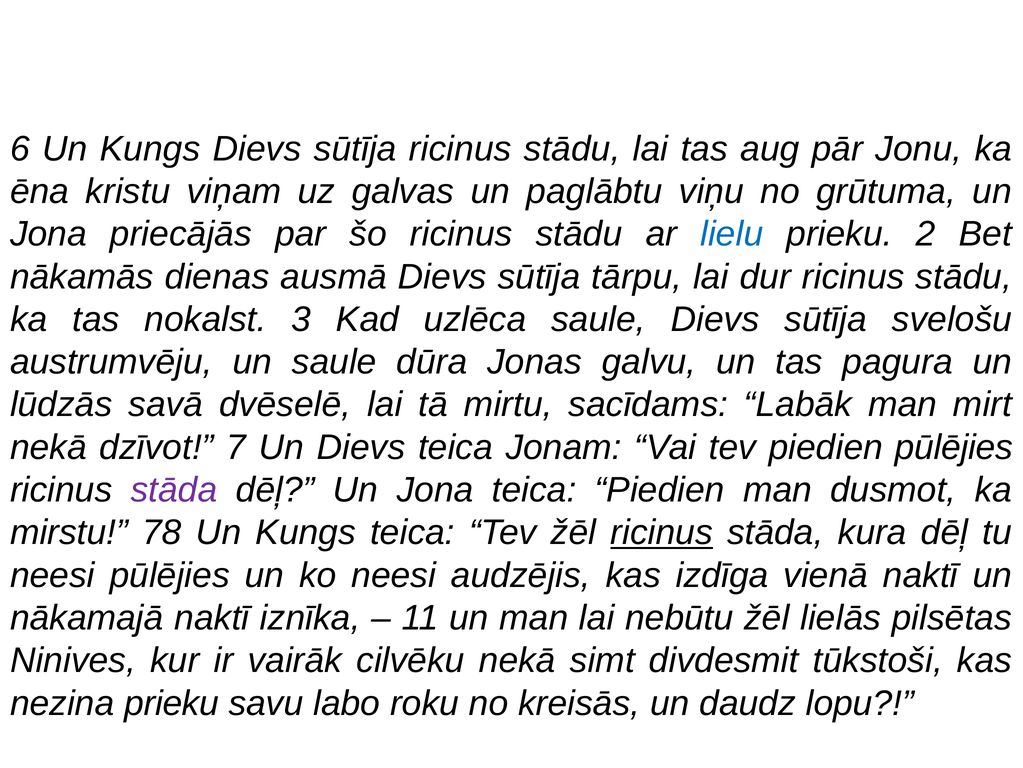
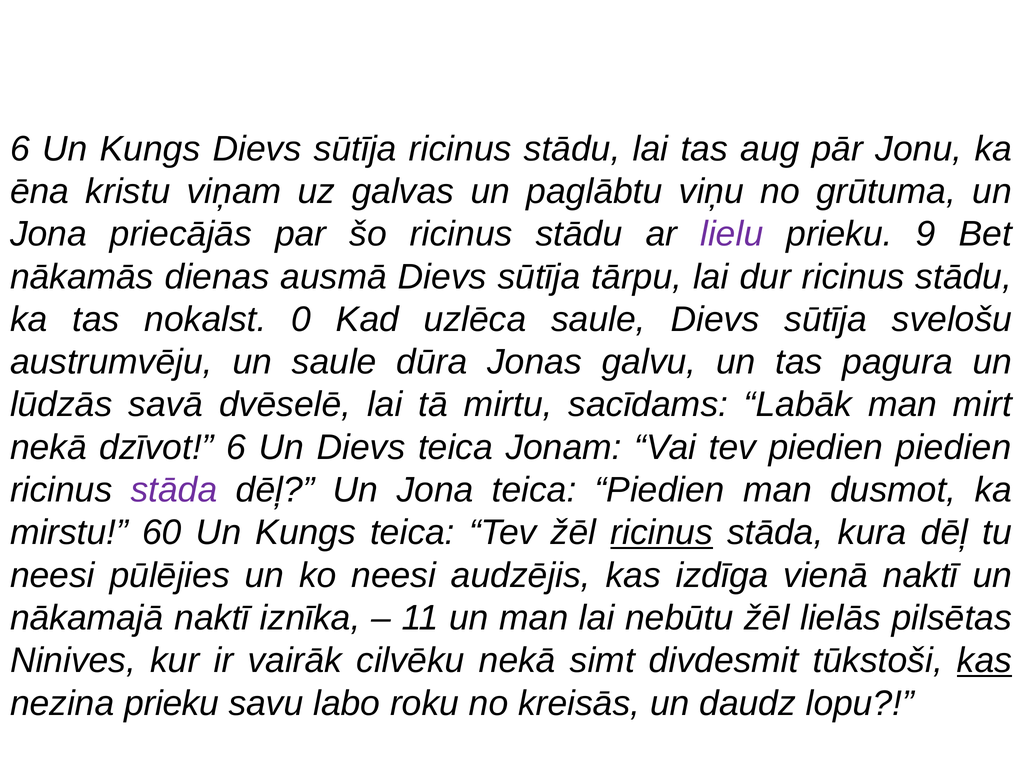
lielu colour: blue -> purple (732, 234)
2: 2 -> 9 (926, 234)
3: 3 -> 0 (301, 319)
dzīvot 7: 7 -> 6 (236, 447)
piedien pūlējies: pūlējies -> piedien (954, 447)
78: 78 -> 60 (162, 532)
kas underline: none -> present (985, 660)
